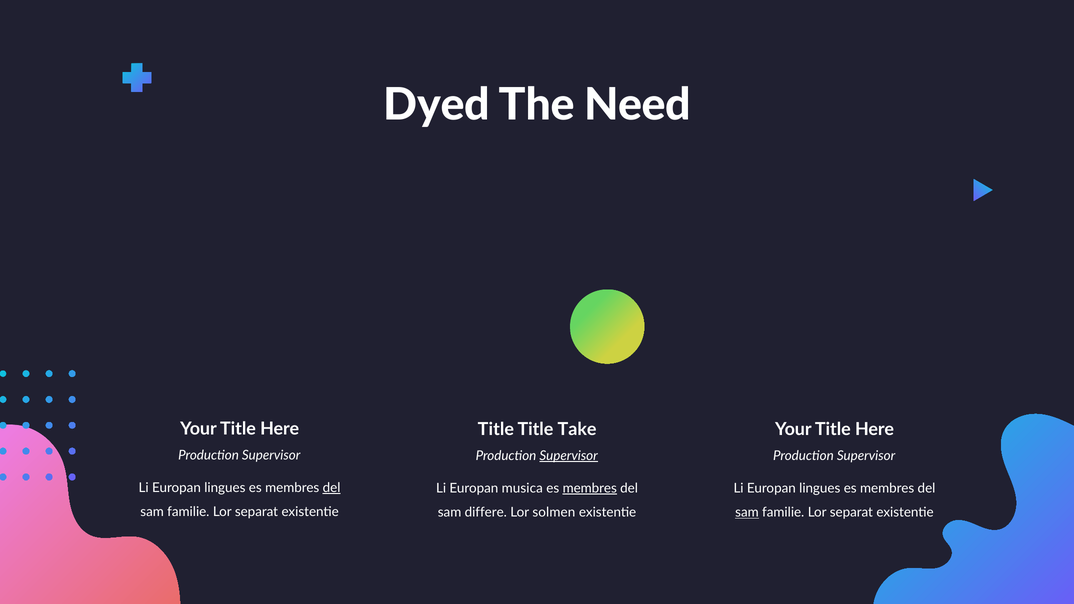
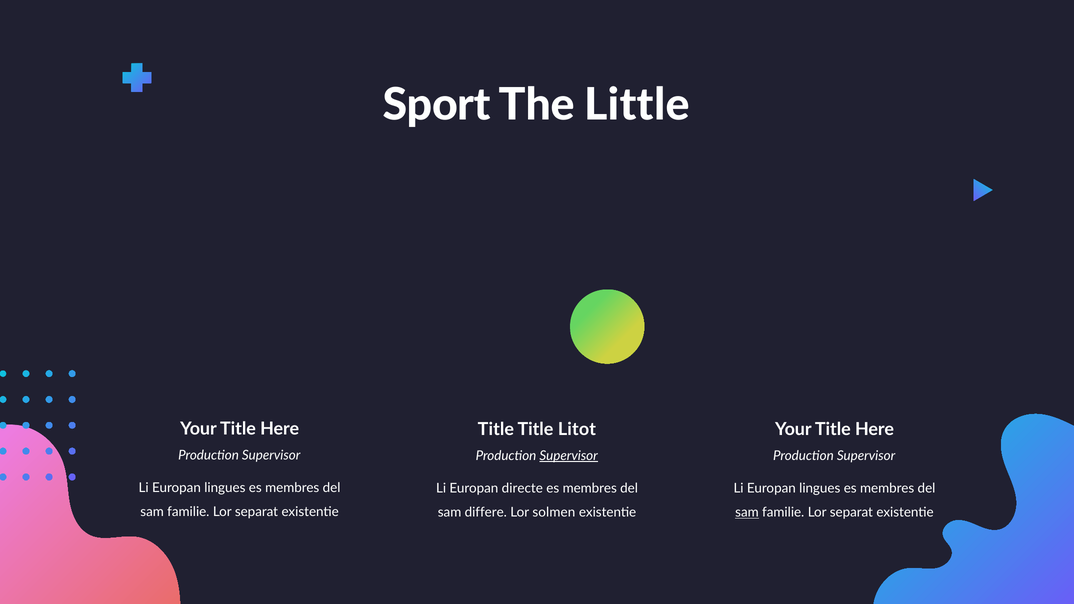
Dyed: Dyed -> Sport (437, 105)
Need: Need -> Little (637, 105)
Take: Take -> Litot (577, 429)
del underline: present -> none (332, 488)
musica: musica -> directe (522, 488)
membres underline: present -> none (590, 488)
